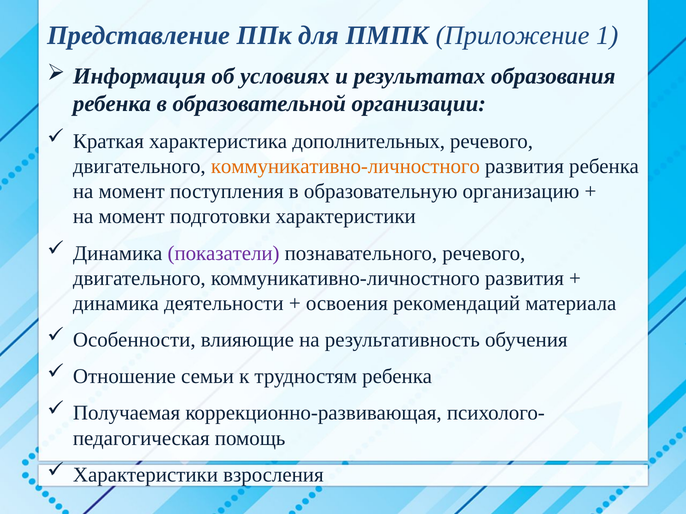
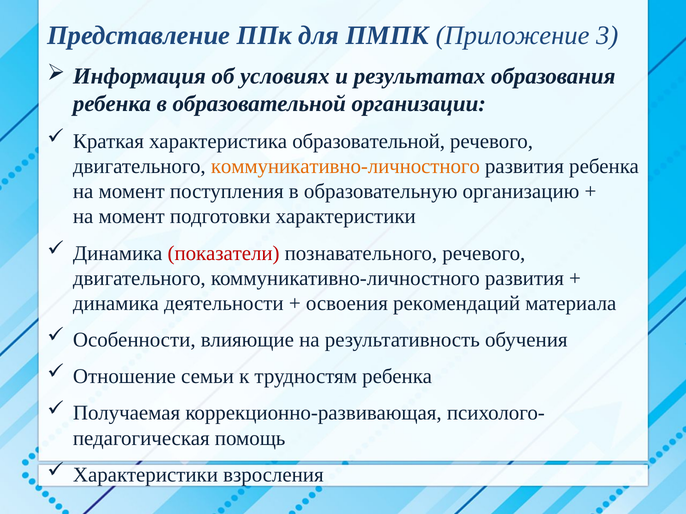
1: 1 -> 3 (607, 35)
характеристика дополнительных: дополнительных -> образовательной (369, 141)
показатели colour: purple -> red (224, 253)
